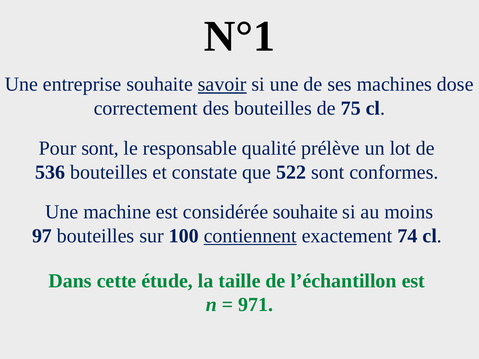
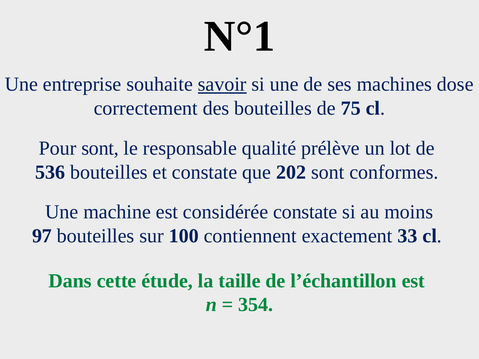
522: 522 -> 202 (291, 172)
considérée souhaite: souhaite -> constate (305, 212)
contiennent underline: present -> none (250, 236)
74: 74 -> 33 (408, 236)
971: 971 -> 354 (256, 305)
